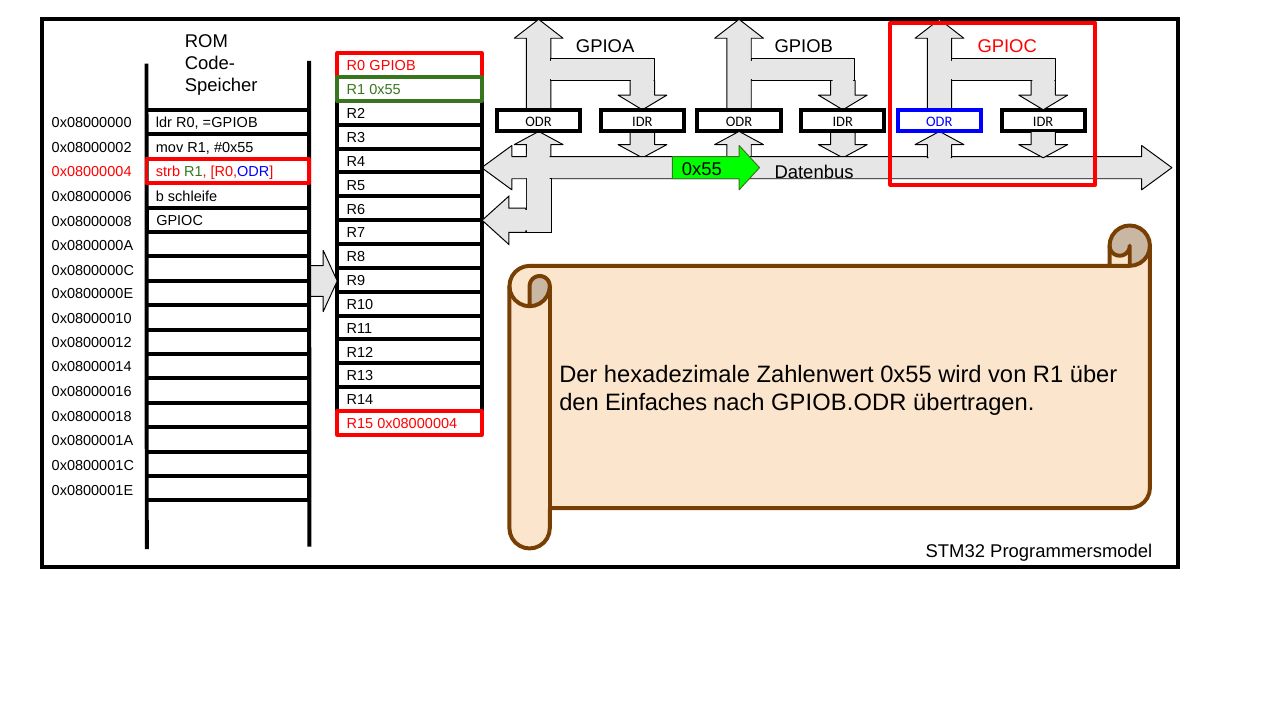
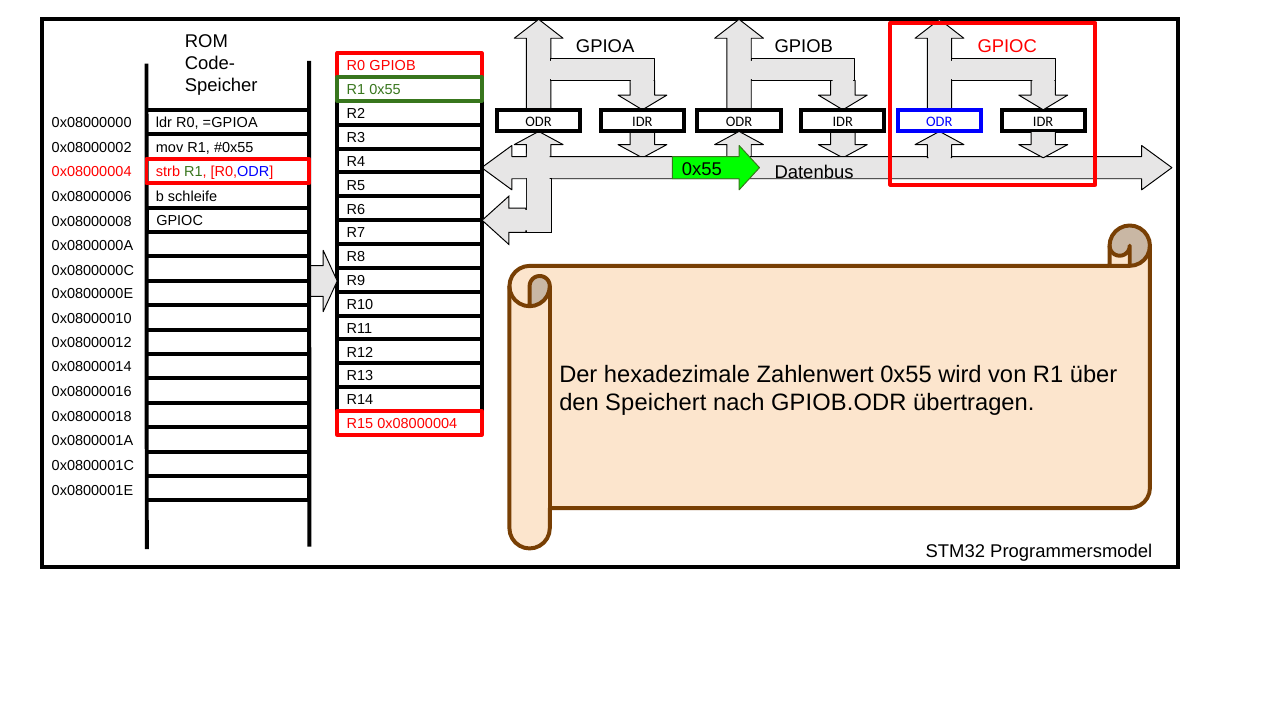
=GPIOB: =GPIOB -> =GPIOA (230, 123)
Einfaches: Einfaches -> Speichert (656, 403)
